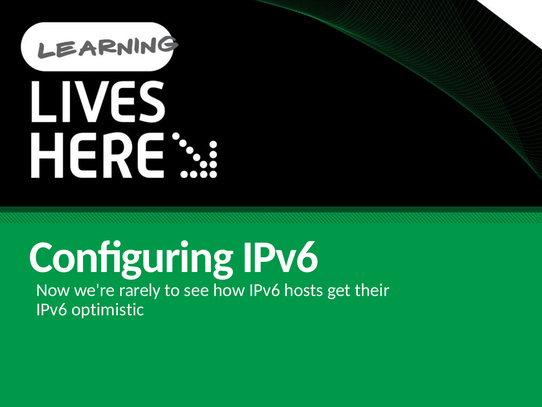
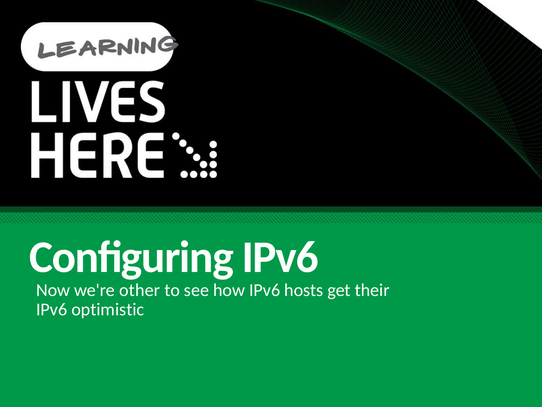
rarely: rarely -> other (140, 290)
